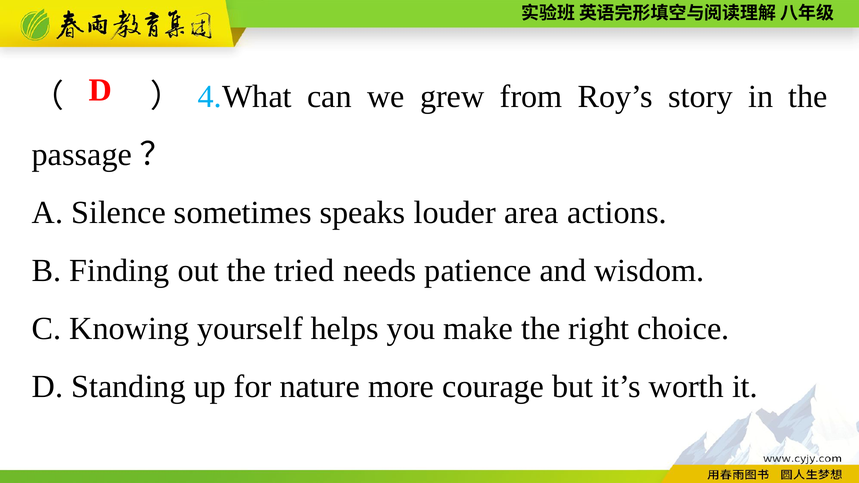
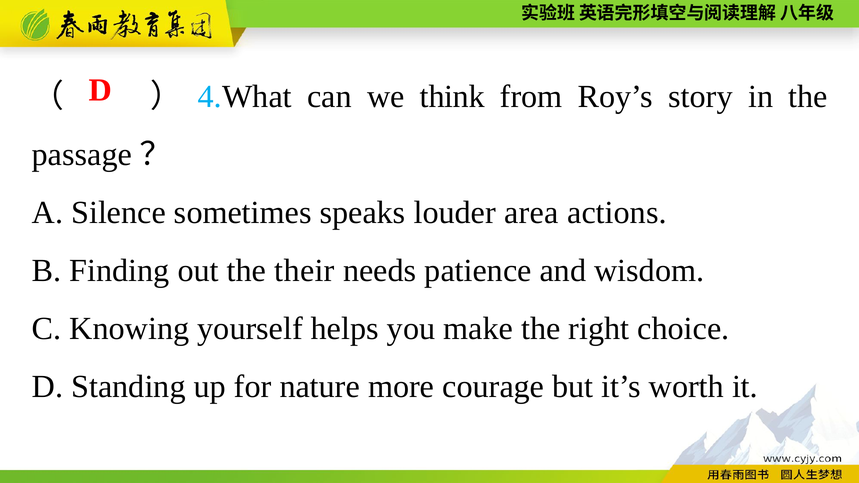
grew: grew -> think (452, 97)
tried: tried -> their (304, 271)
